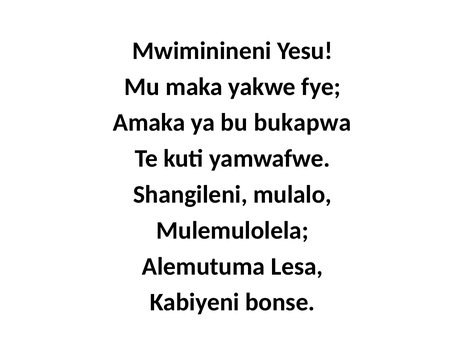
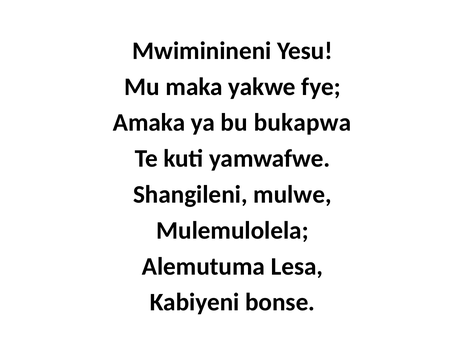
mulalo: mulalo -> mulwe (292, 194)
